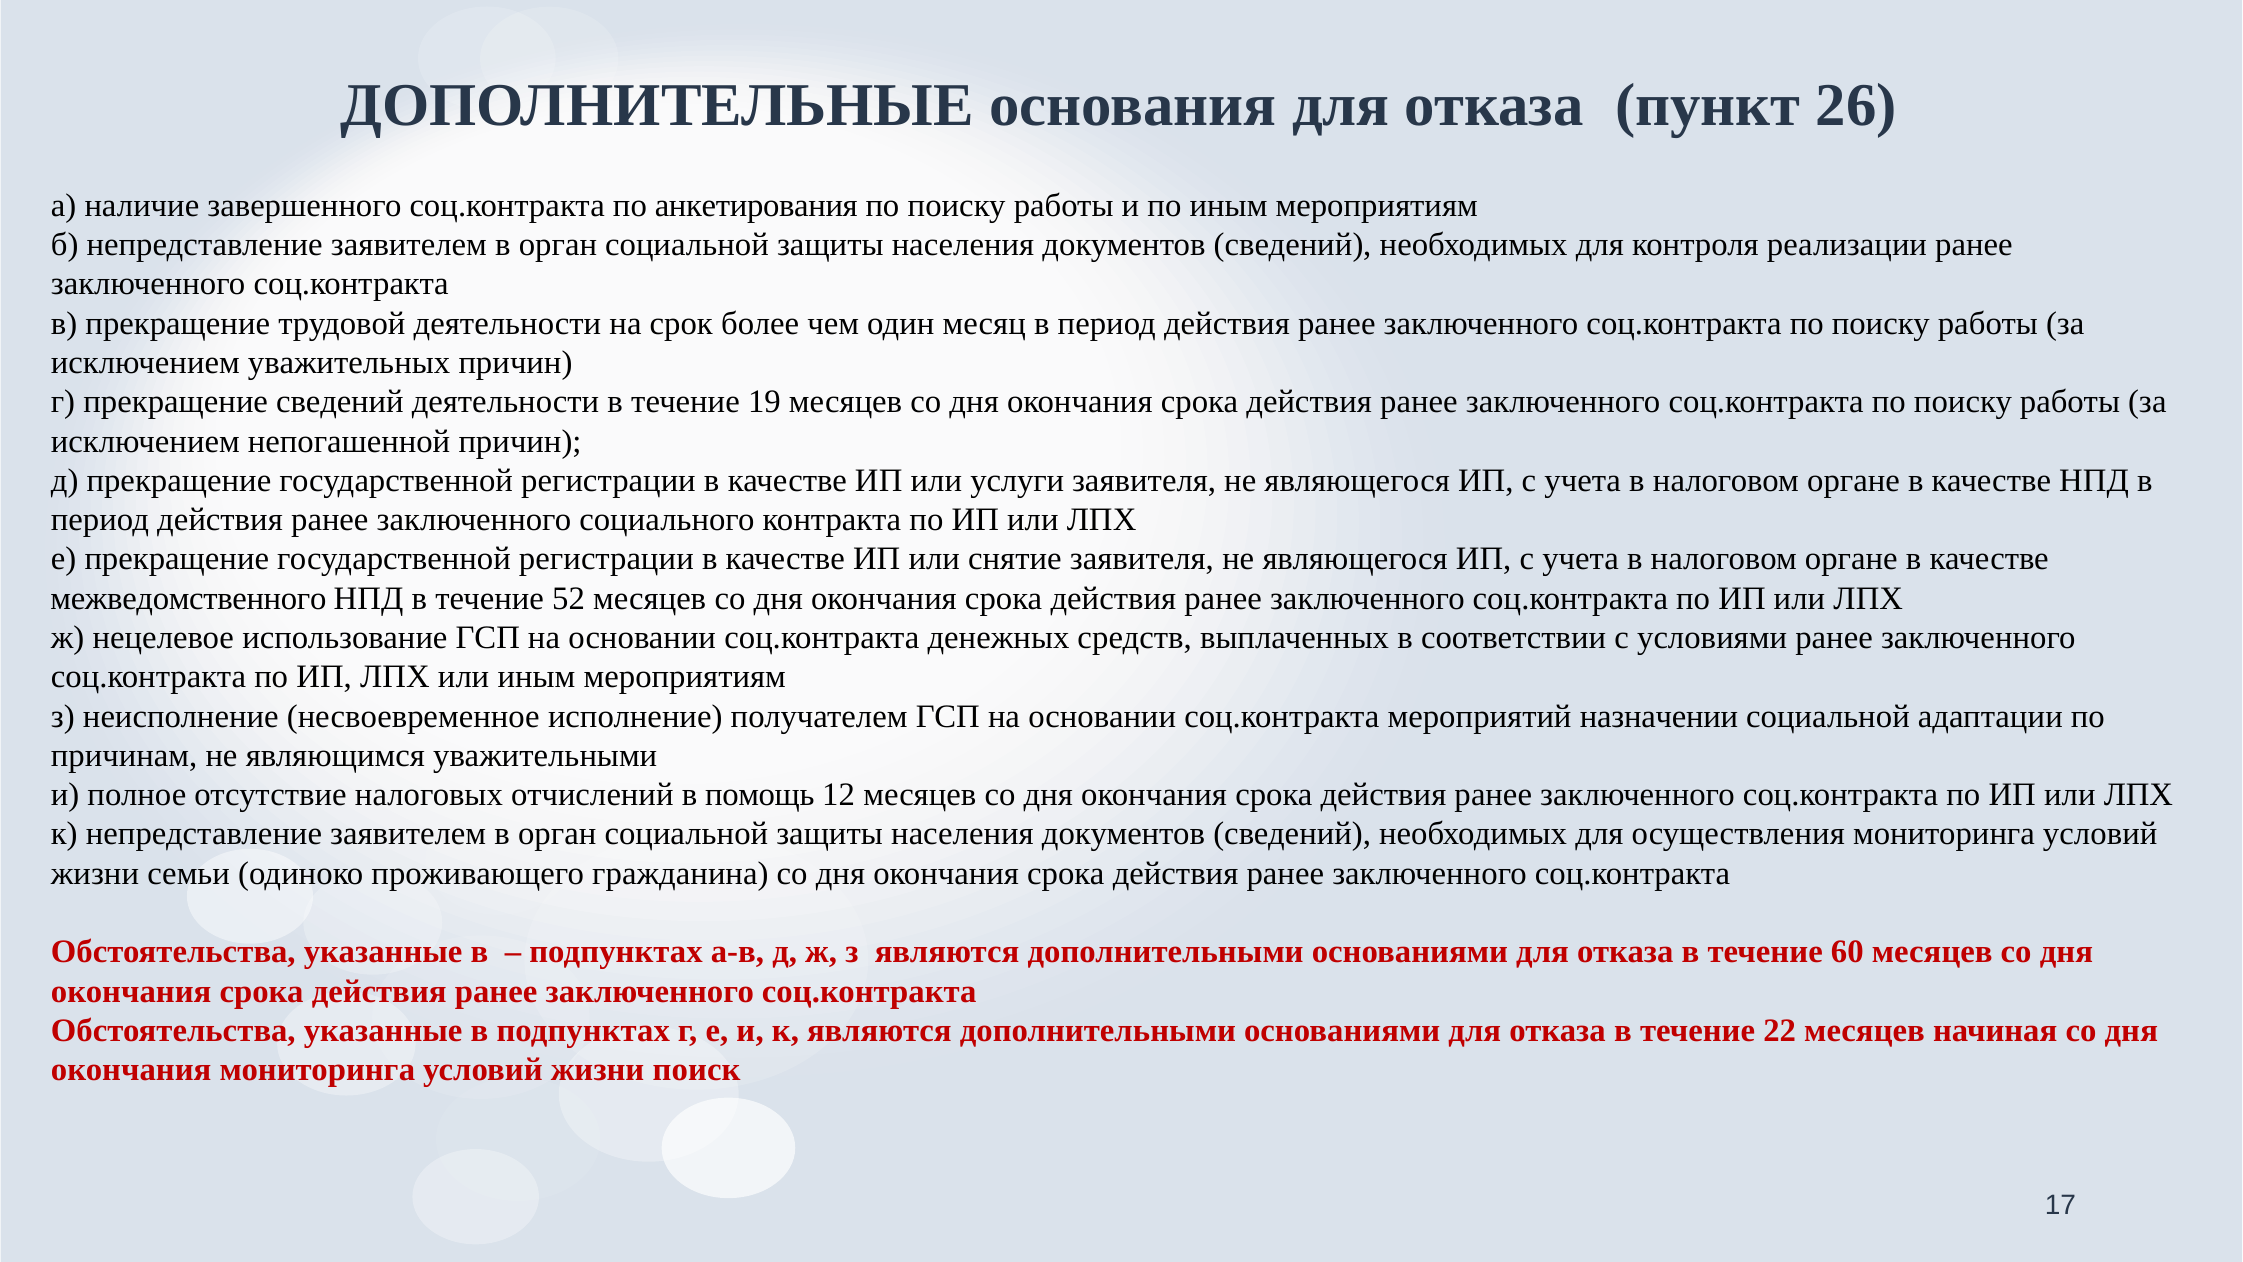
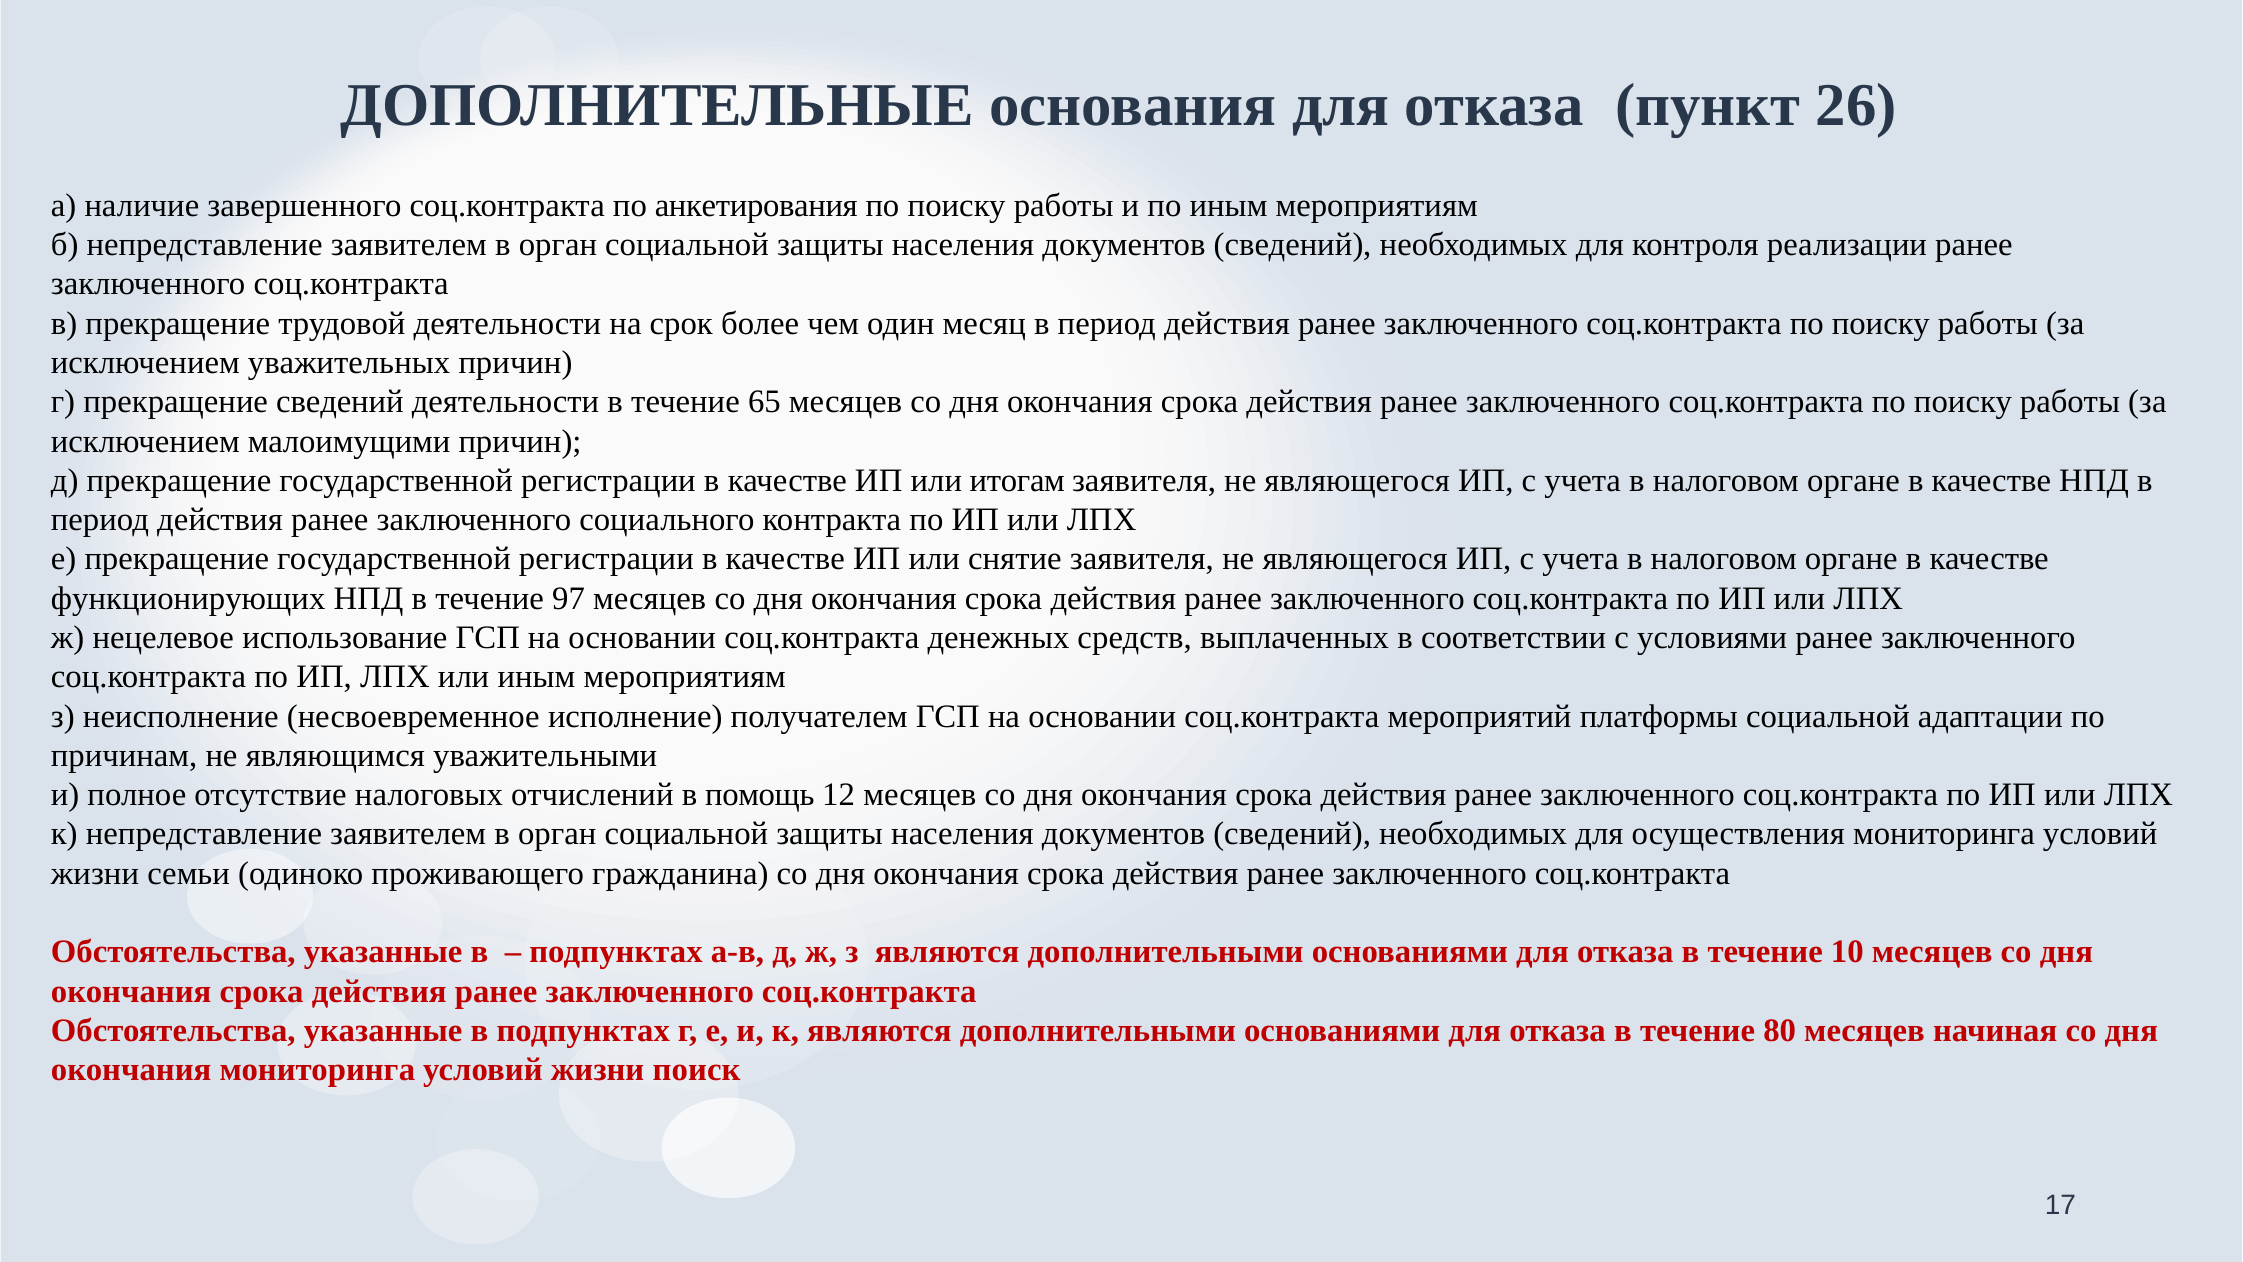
19: 19 -> 65 (764, 402)
непогашенной: непогашенной -> малоимущими (349, 441)
услуги: услуги -> итогам (1017, 480)
межведомственного: межведомственного -> функционирующих (188, 598)
52: 52 -> 97 (568, 598)
назначении: назначении -> платформы (1659, 716)
60: 60 -> 10 (1847, 952)
22: 22 -> 80 (1780, 1030)
